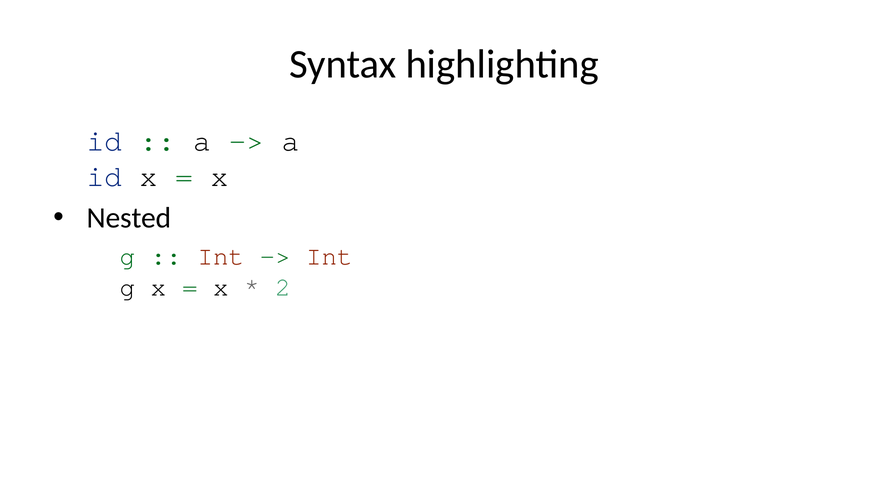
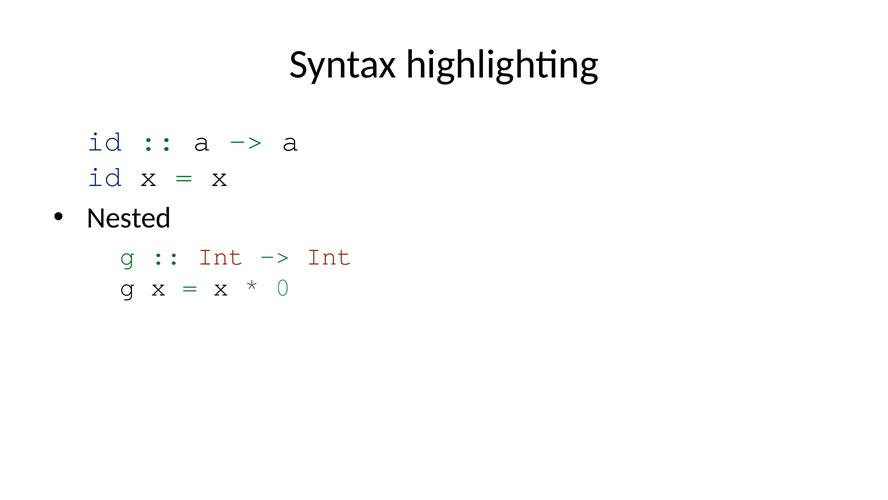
2: 2 -> 0 (283, 287)
